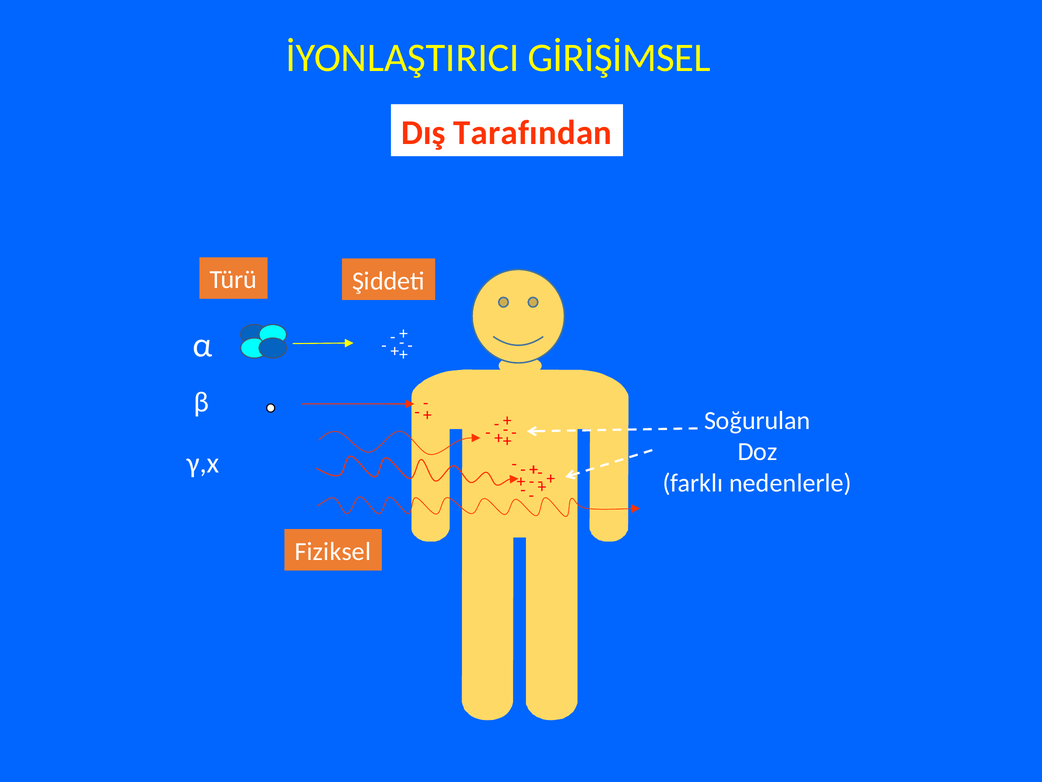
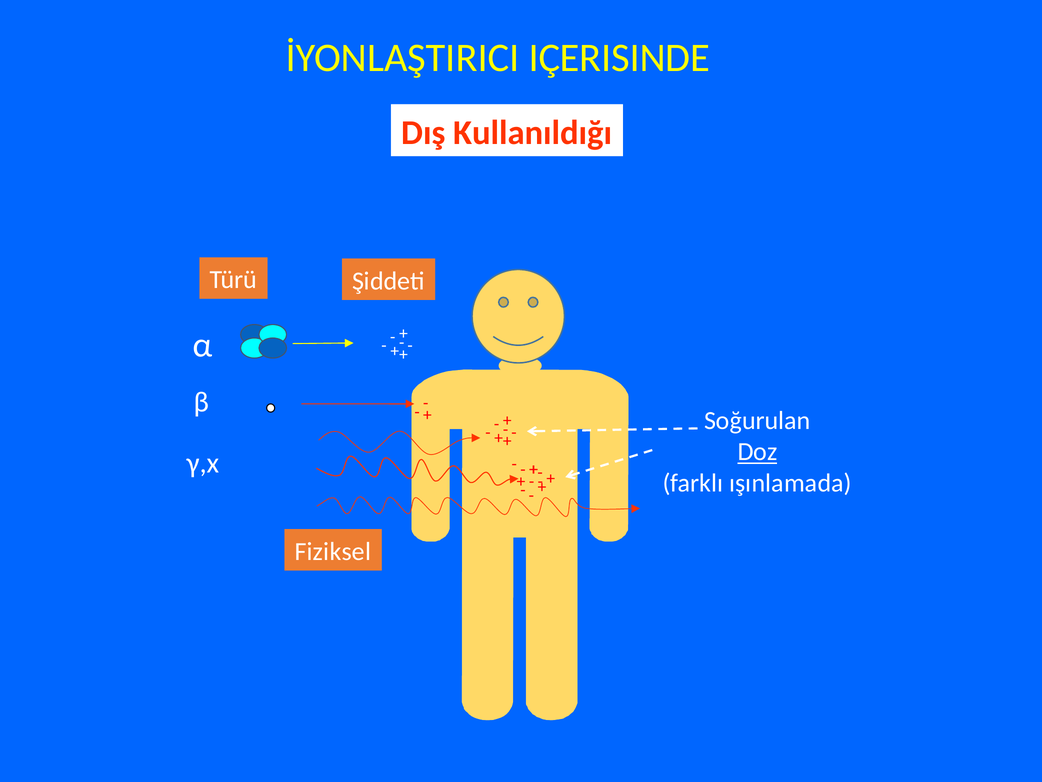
GİRİŞİMSEL: GİRİŞİMSEL -> IÇERISINDE (619, 58)
Tarafından: Tarafından -> Kullanıldığı (533, 133)
Doz underline: none -> present (757, 452)
nedenlerle: nedenlerle -> ışınlamada (790, 483)
